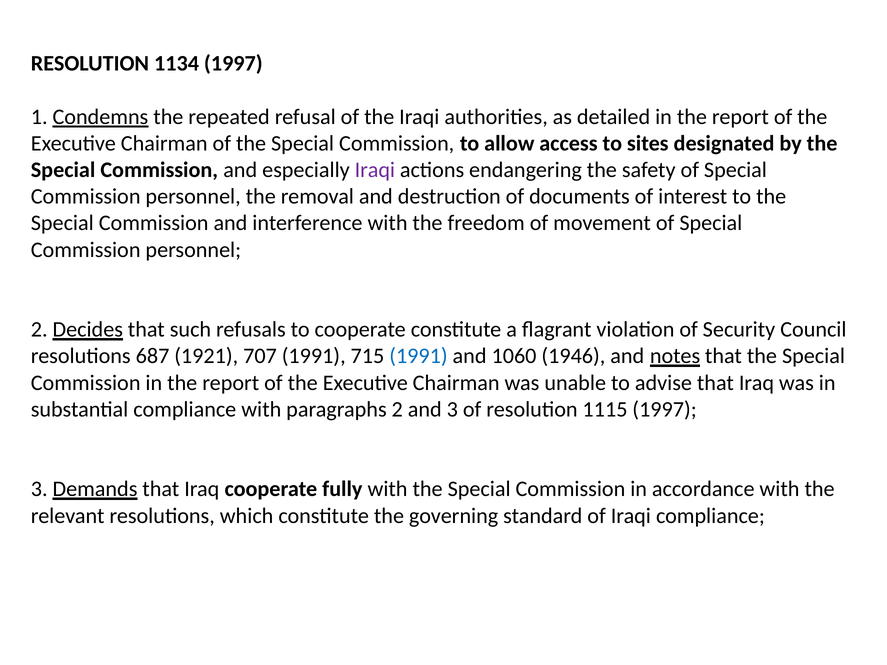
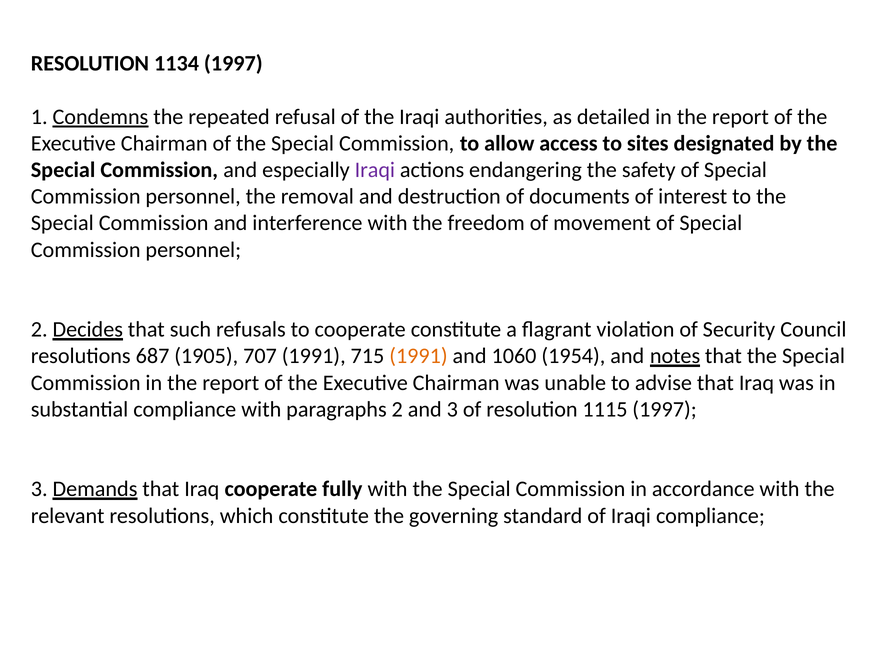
1921: 1921 -> 1905 (206, 356)
1991 colour: blue -> orange (418, 356)
1946: 1946 -> 1954 (573, 356)
